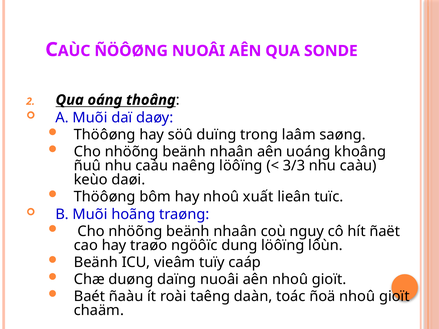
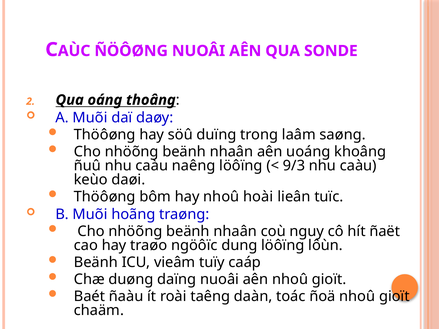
3/3: 3/3 -> 9/3 (294, 166)
xuất: xuất -> hoài (258, 197)
